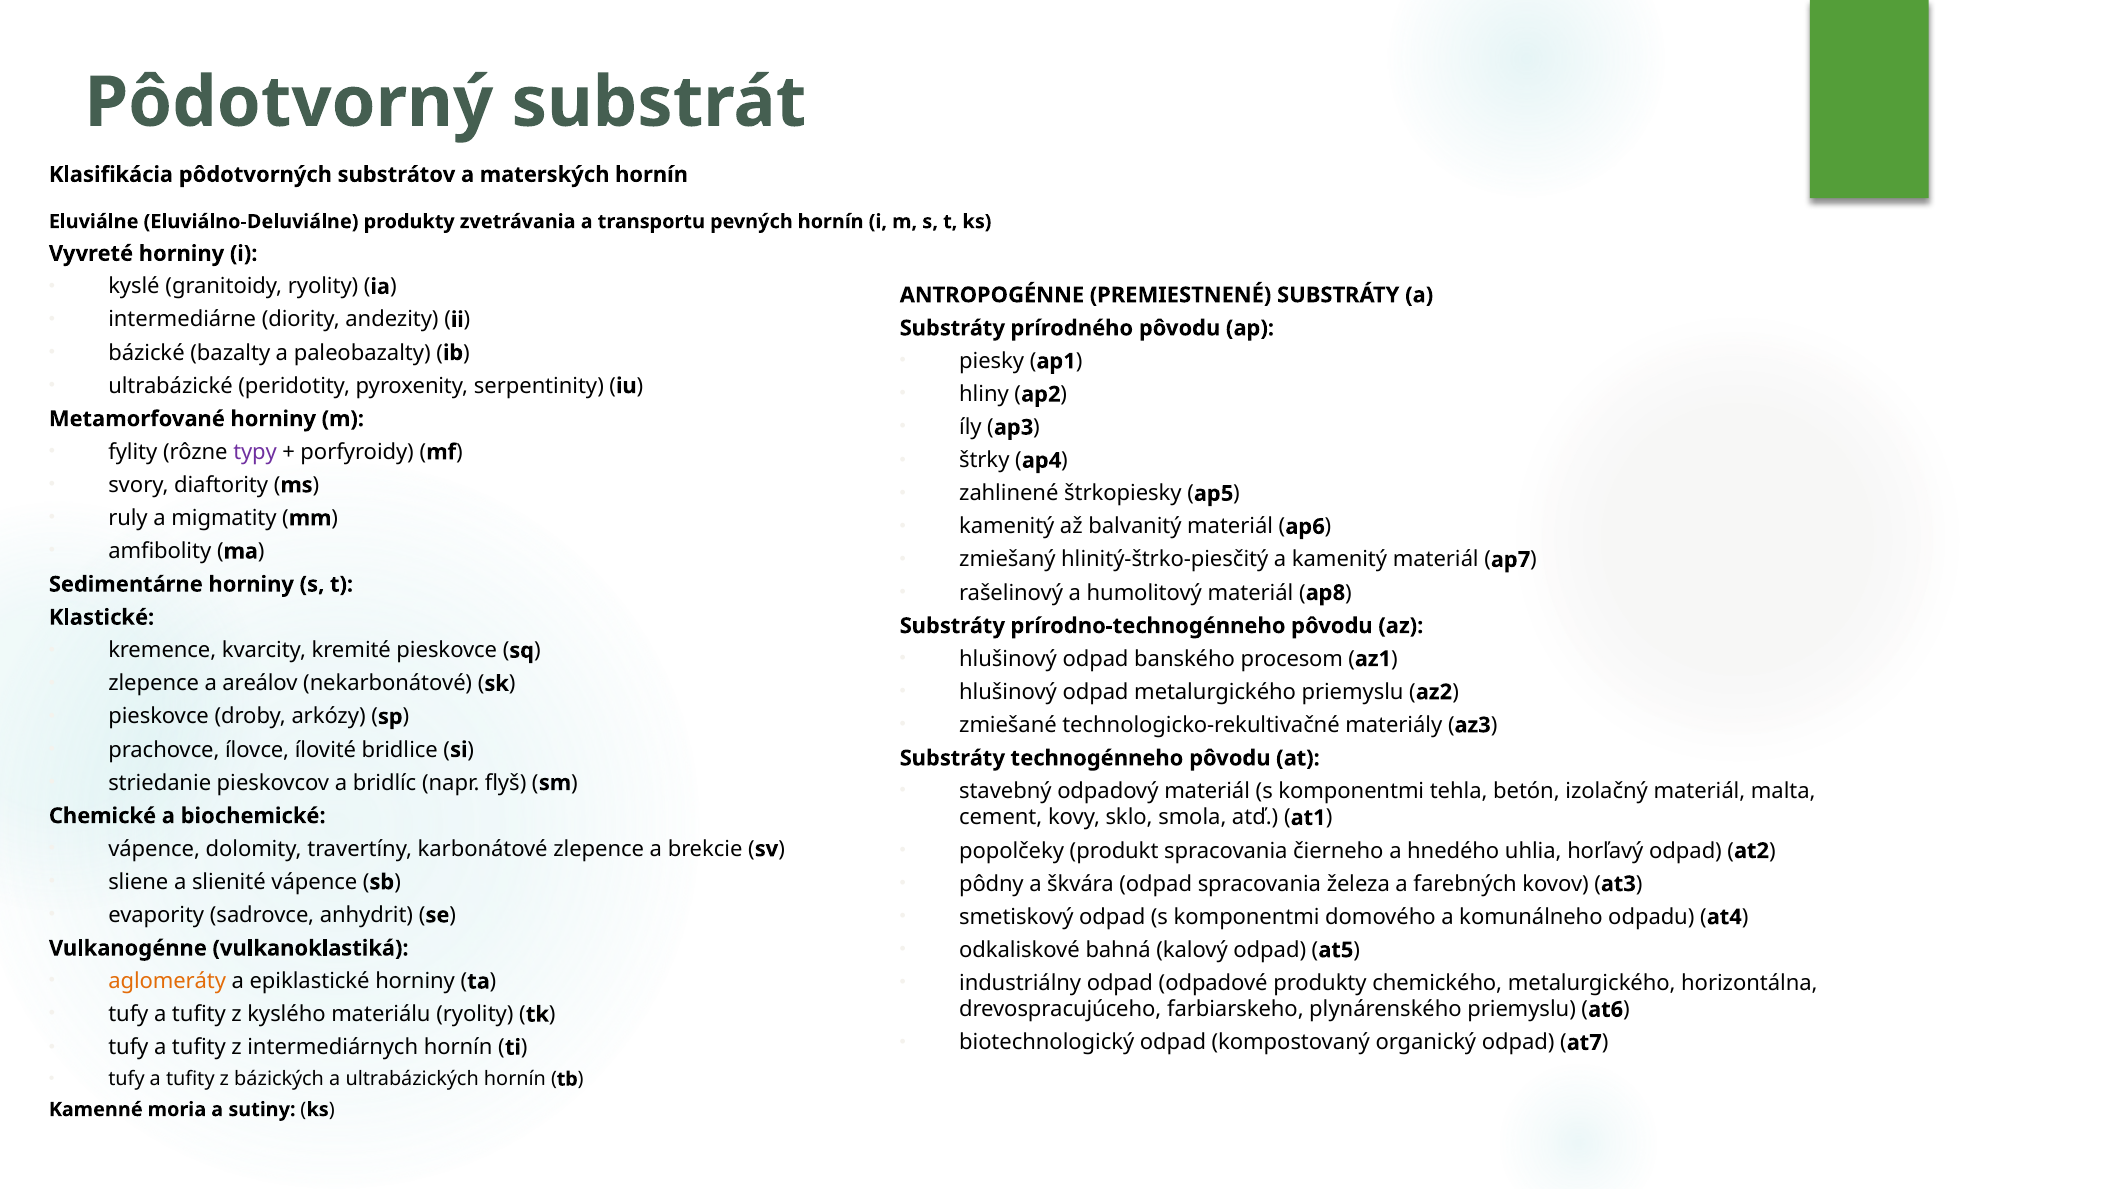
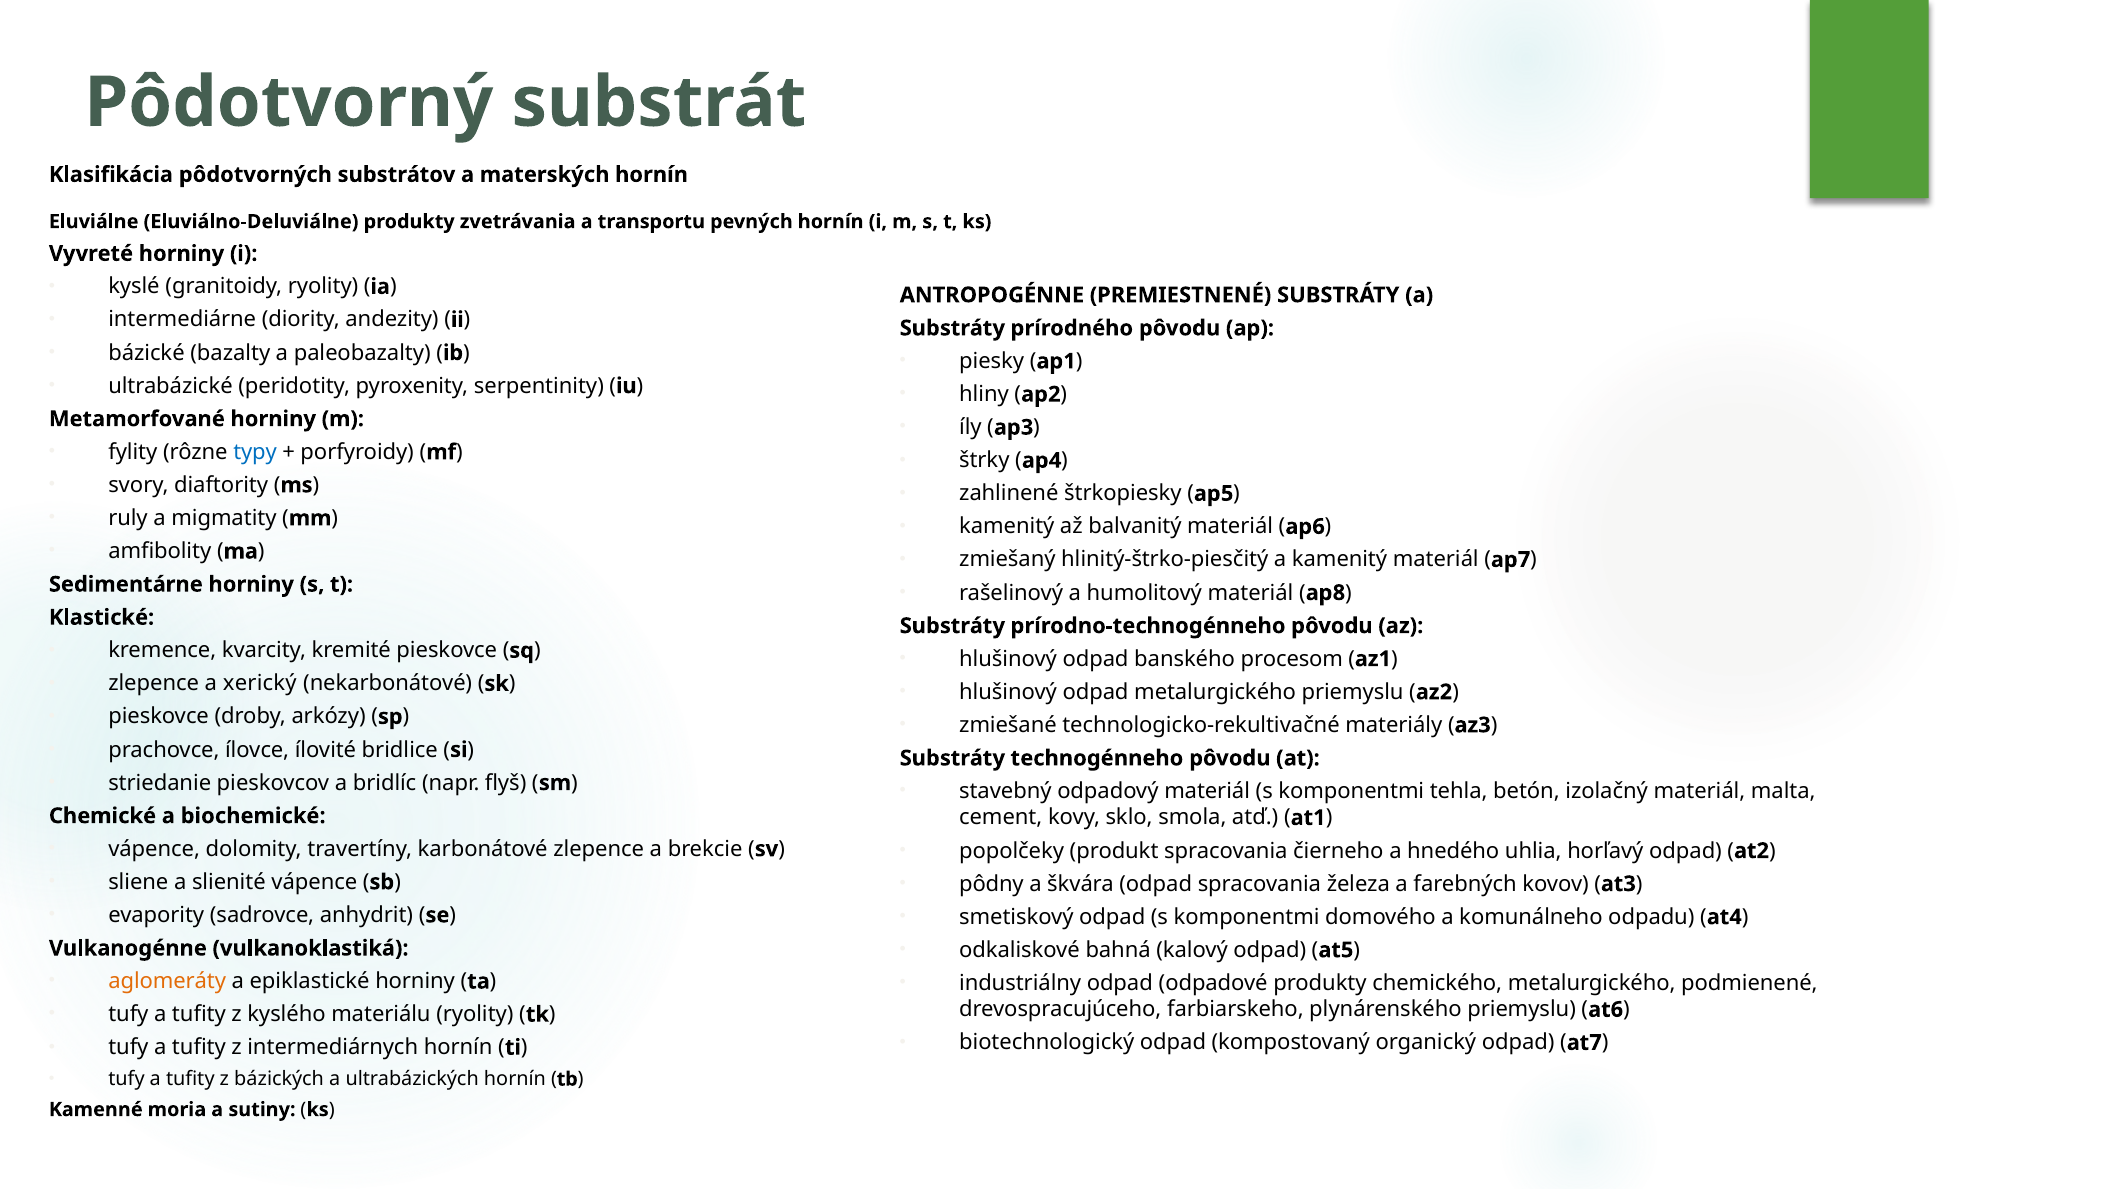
typy colour: purple -> blue (255, 452)
areálov: areálov -> xerický (260, 684)
horizontálna: horizontálna -> podmienené (1749, 983)
